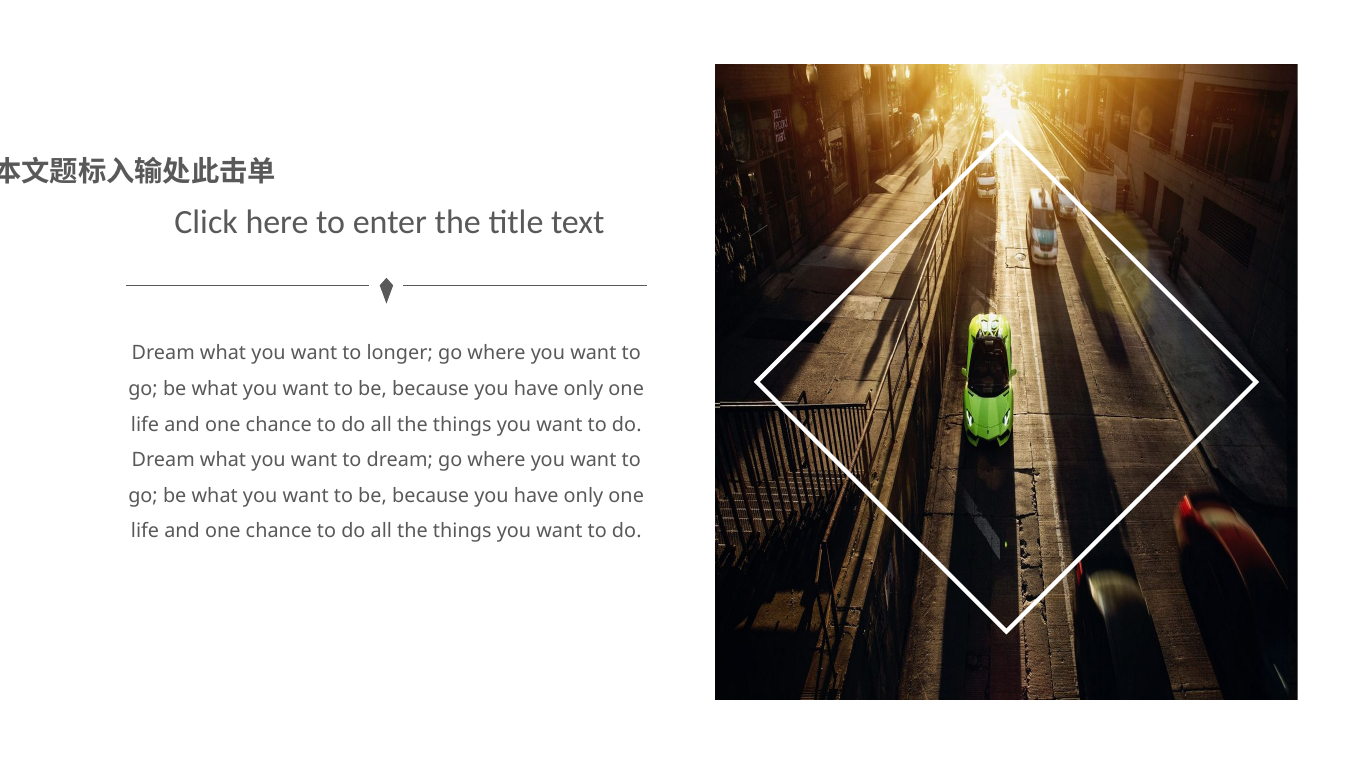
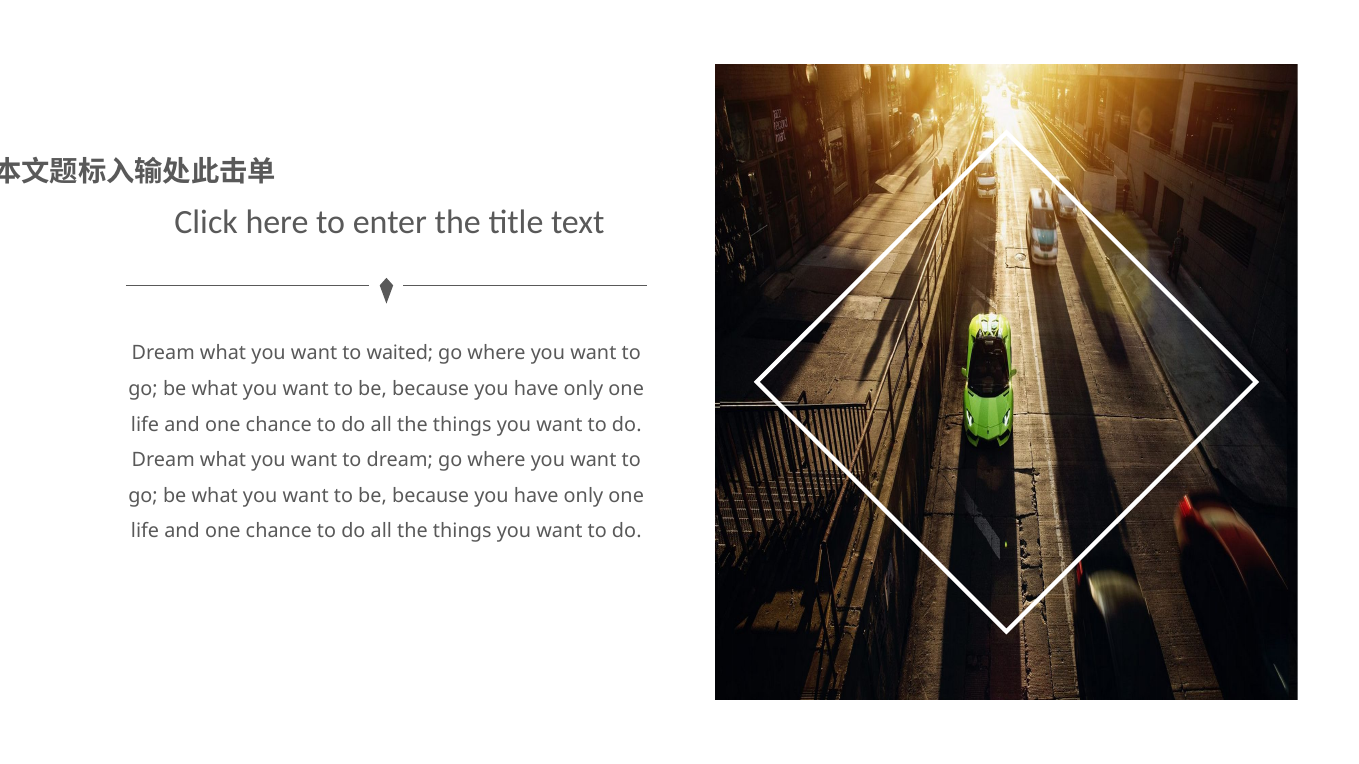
longer: longer -> waited (400, 353)
